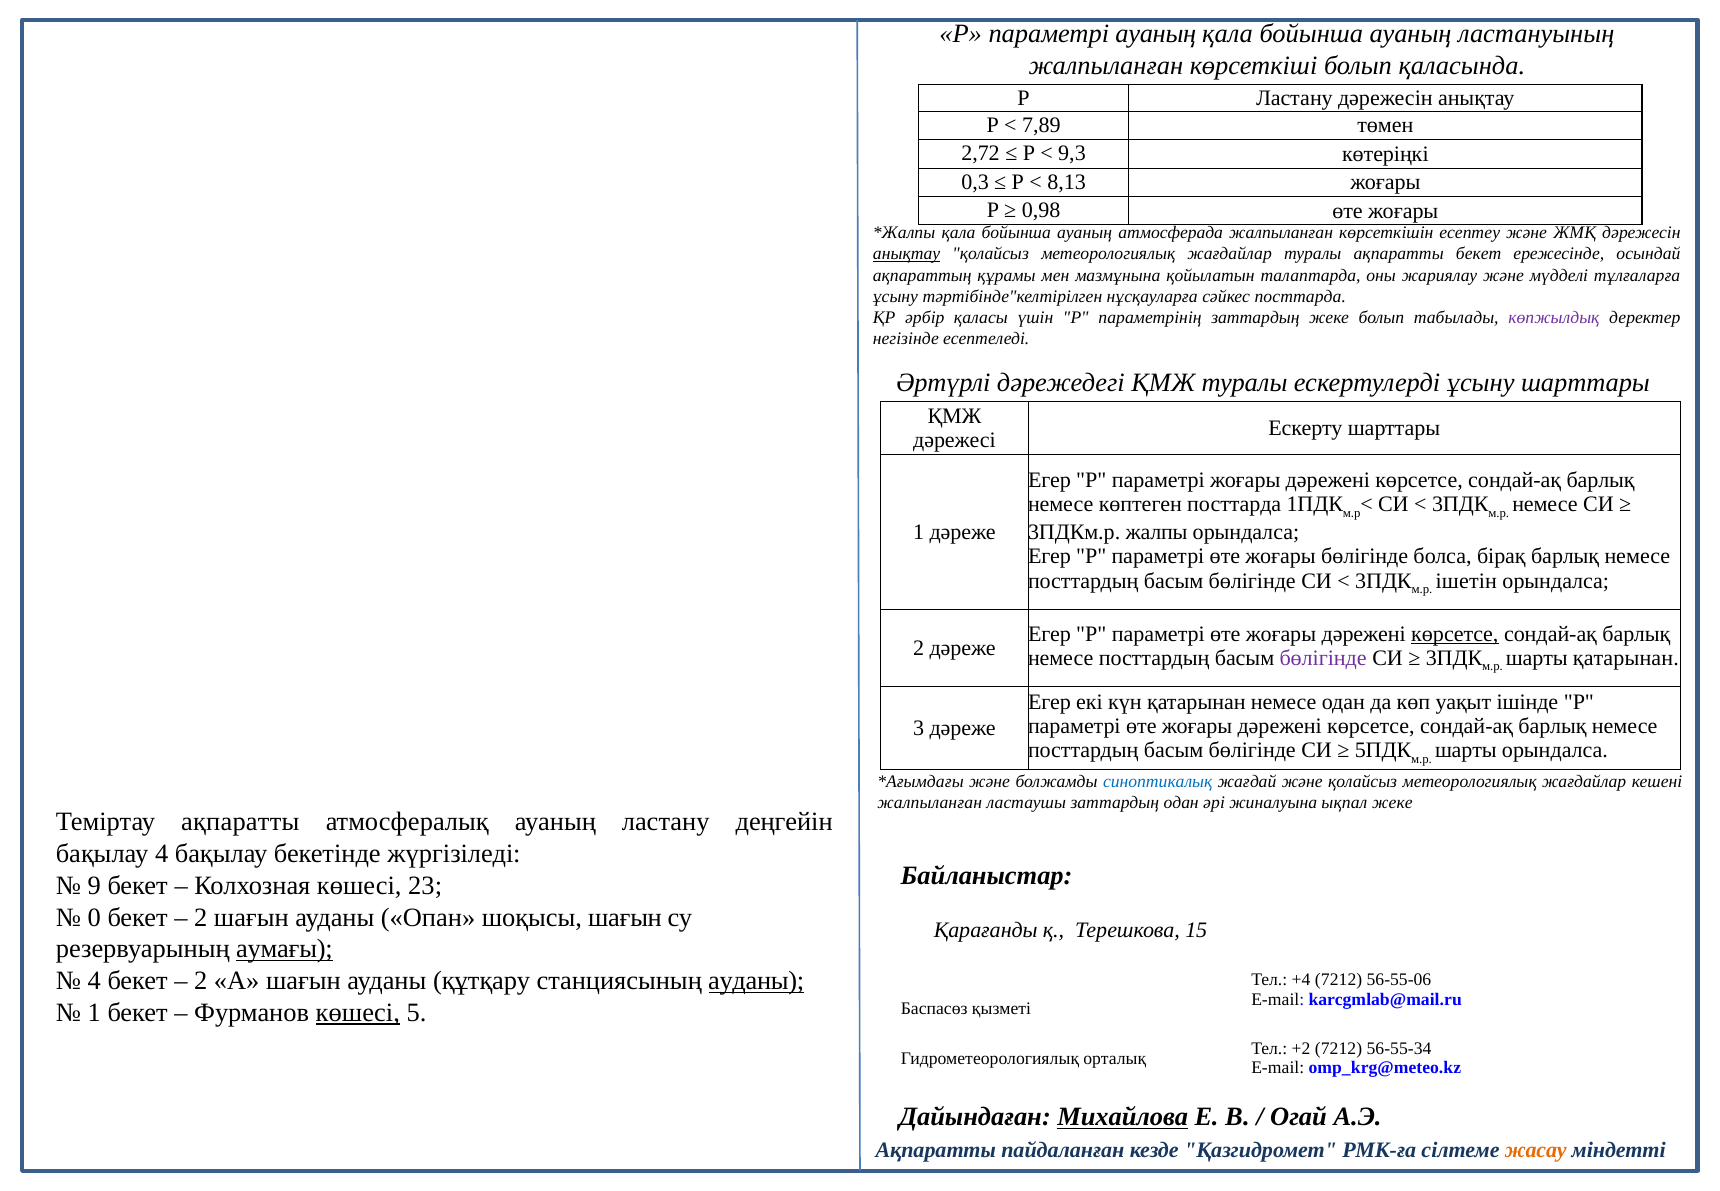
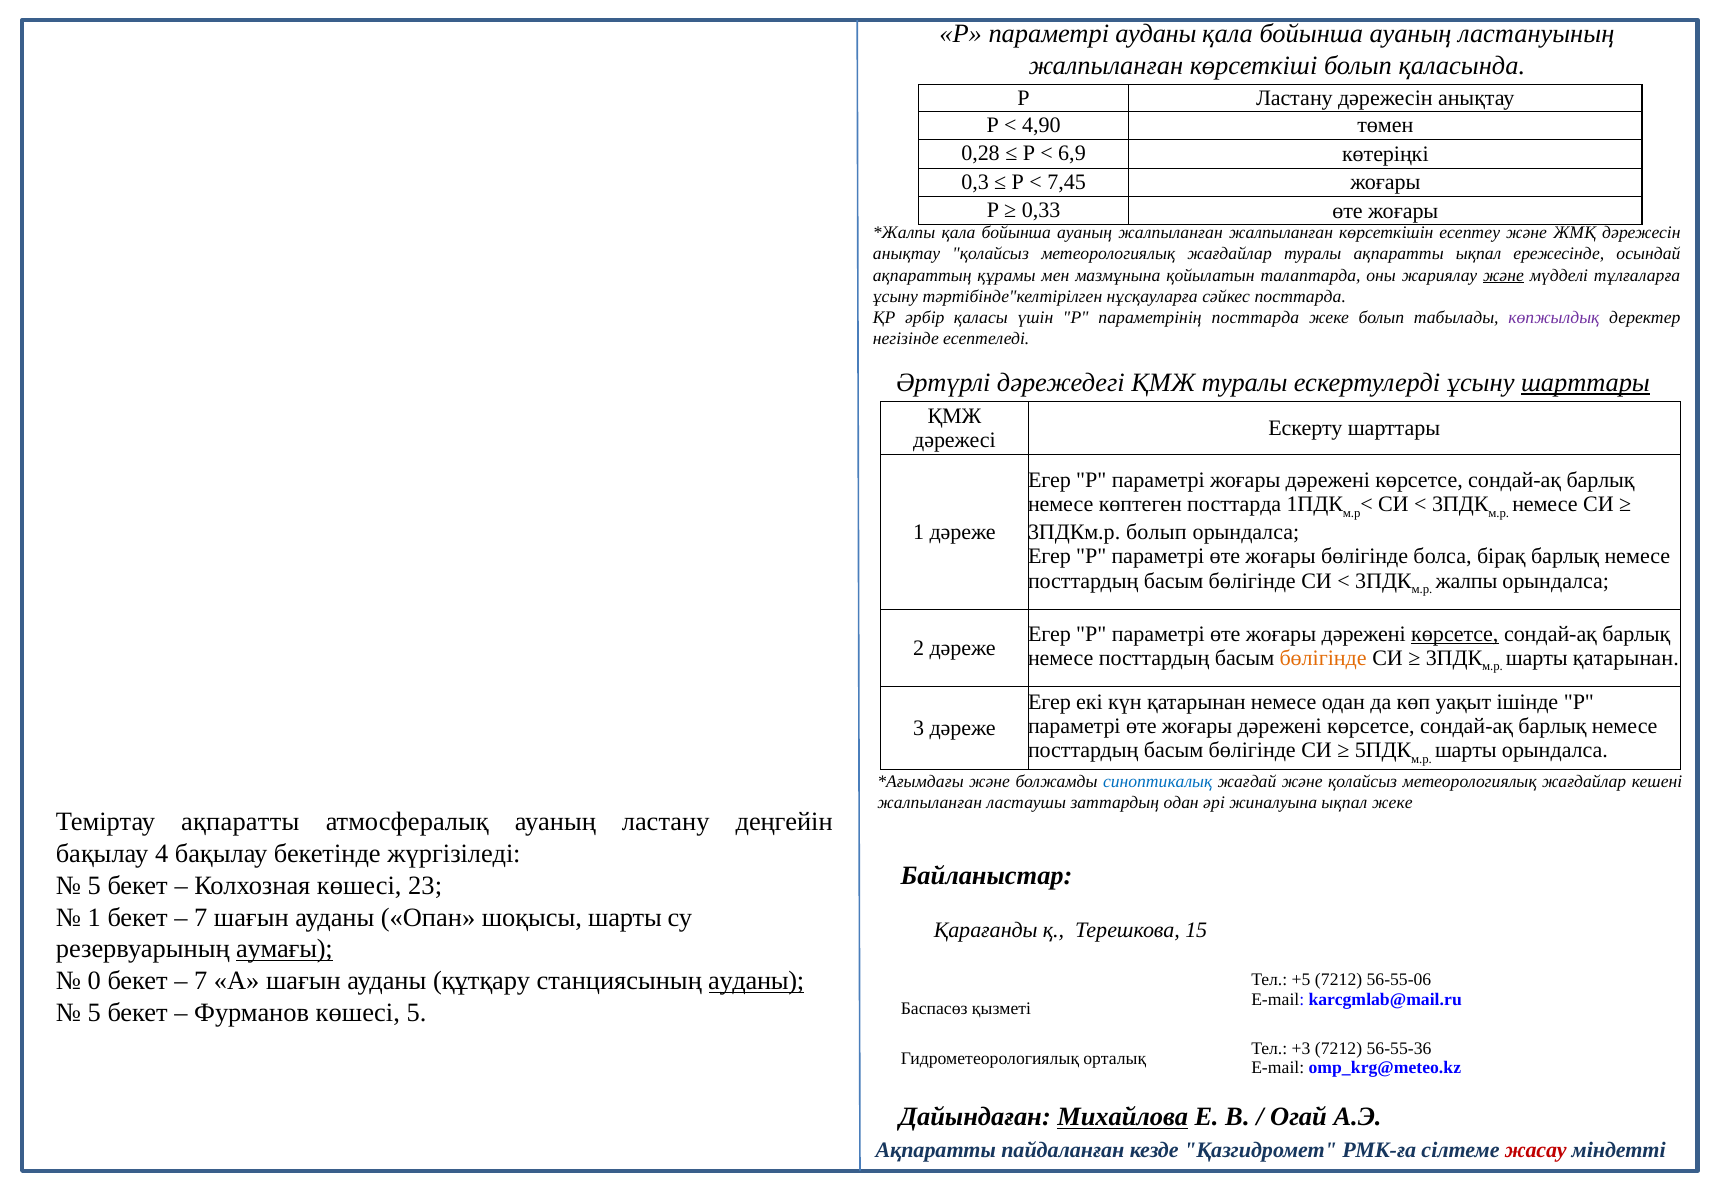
параметрі ауаның: ауаның -> ауданы (1156, 34)
7,89: 7,89 -> 4,90 (1041, 125)
2,72: 2,72 -> 0,28 (981, 154)
9,3: 9,3 -> 6,9 (1072, 154)
8,13: 8,13 -> 7,45 (1067, 182)
0,98: 0,98 -> 0,33 (1041, 210)
ауаның атмосферада: атмосферада -> жалпыланған (1171, 233)
анықтау underline: present -> none (907, 254)
ақпаратты бекет: бекет -> ықпал (1479, 254)
және underline: none -> present (1503, 275)
параметрінің заттардың: заттардың -> посттарда (1255, 317)
шарттары underline: none -> present (1585, 382)
3ПДКм.р жалпы: жалпы -> болып (1156, 532)
ішетін: ішетін -> жалпы (1466, 581)
бөлігінде colour: purple -> orange (1323, 658)
9: 9 -> 5 (94, 885)
0: 0 -> 1 (94, 917)
2: 2 -> 7 (201, 917)
шоқысы шағын: шағын -> шарты (625, 917)
4: 4 -> 0 (94, 981)
2: 2 -> 7 (201, 981)
+4: +4 -> +5 (1301, 979)
1: 1 -> 5 (94, 1013)
көшесі underline: present -> none (358, 1013)
+2: +2 -> +3 (1301, 1048)
56-55-34: 56-55-34 -> 56-55-36 (1399, 1048)
жасау colour: orange -> red (1536, 1150)
